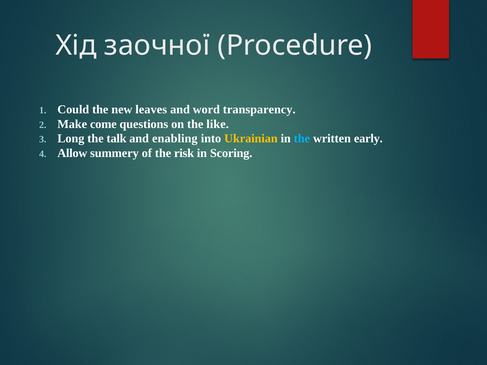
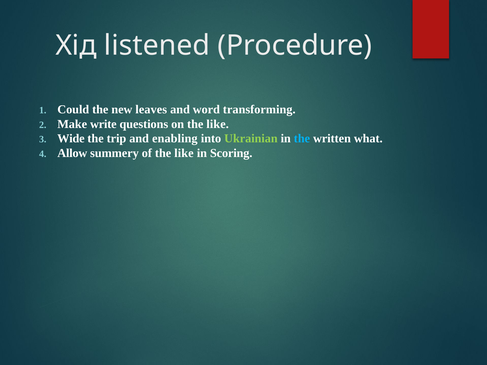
заочної: заочної -> listened (157, 46)
transparency: transparency -> transforming (259, 110)
come: come -> write (103, 124)
Long: Long -> Wide (71, 139)
talk: talk -> trip (116, 139)
Ukrainian colour: yellow -> light green (251, 139)
early: early -> what (368, 139)
of the risk: risk -> like (184, 153)
